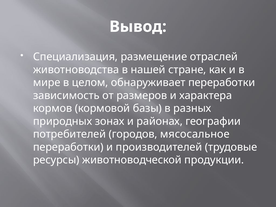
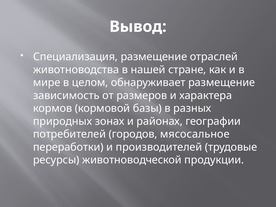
обнаруживает переработки: переработки -> размещение (222, 83)
